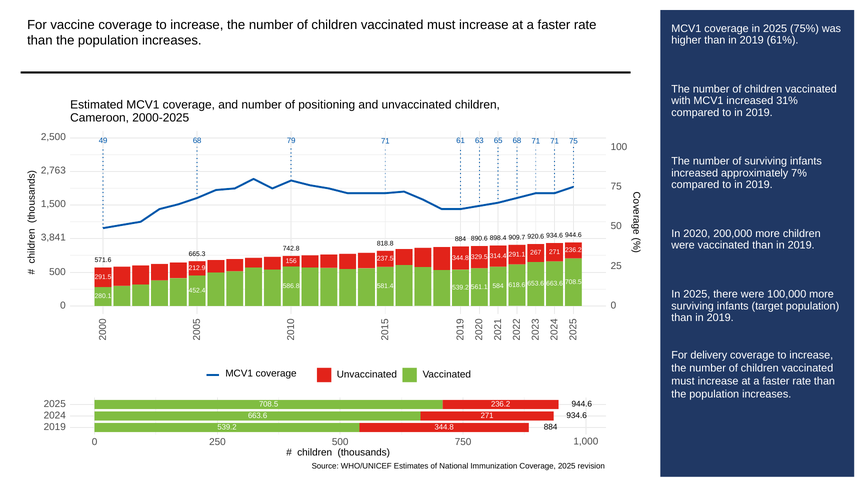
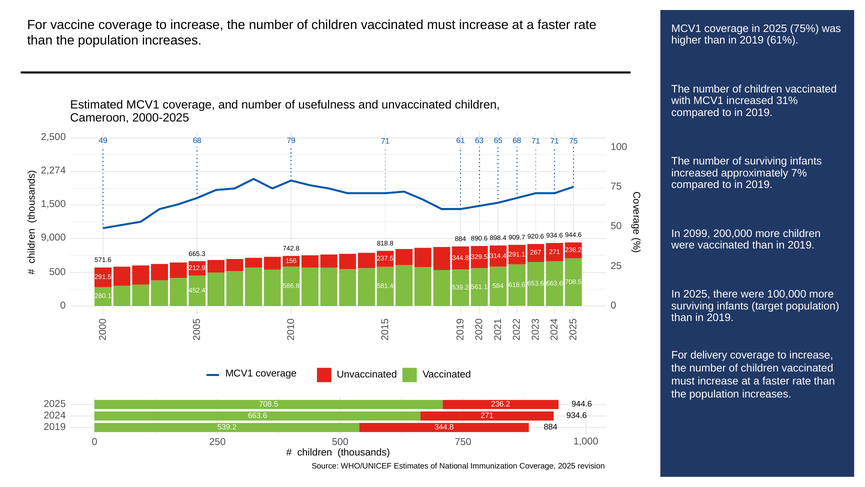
positioning: positioning -> usefulness (327, 105)
2,763: 2,763 -> 2,274 (53, 170)
2020: 2020 -> 2099 (697, 233)
3,841: 3,841 -> 9,000 (53, 237)
